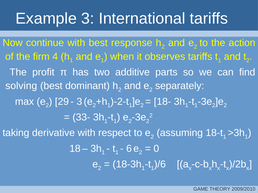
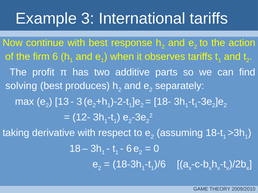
firm 4: 4 -> 6 (55, 57)
dominant: dominant -> produces (87, 86)
29: 29 -> 13 (62, 102)
33-: 33- -> 12- (81, 118)
